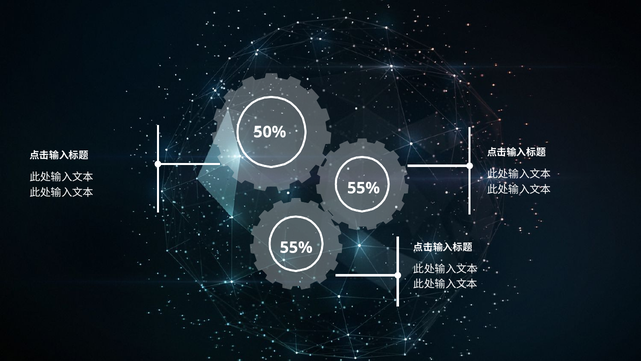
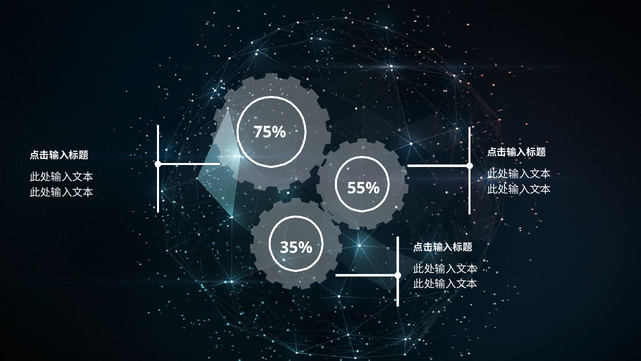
50%: 50% -> 75% (270, 132)
55%: 55% -> 35% (296, 247)
